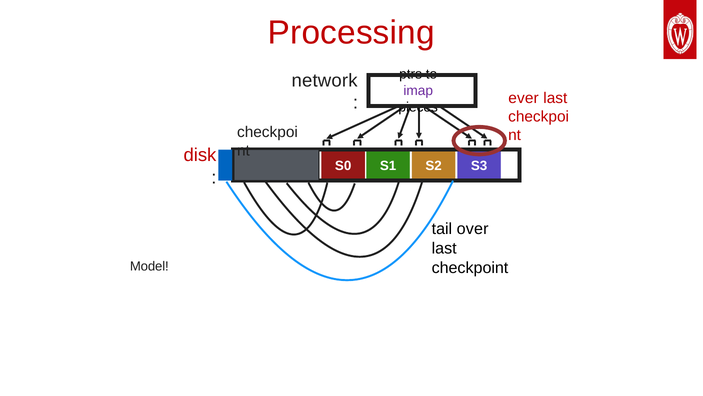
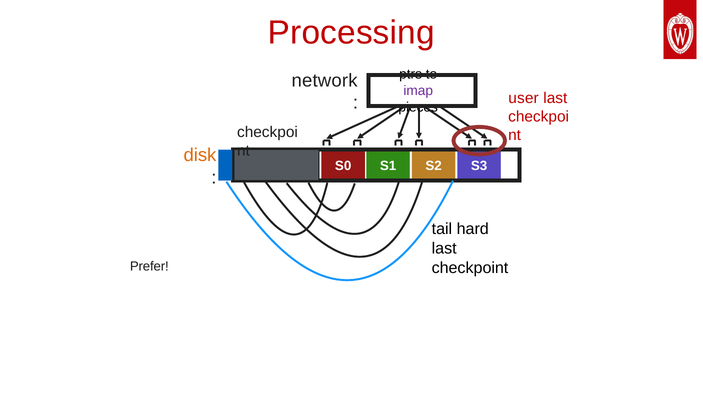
ever: ever -> user (524, 98)
disk colour: red -> orange (200, 155)
over: over -> hard (473, 229)
Model: Model -> Prefer (149, 266)
